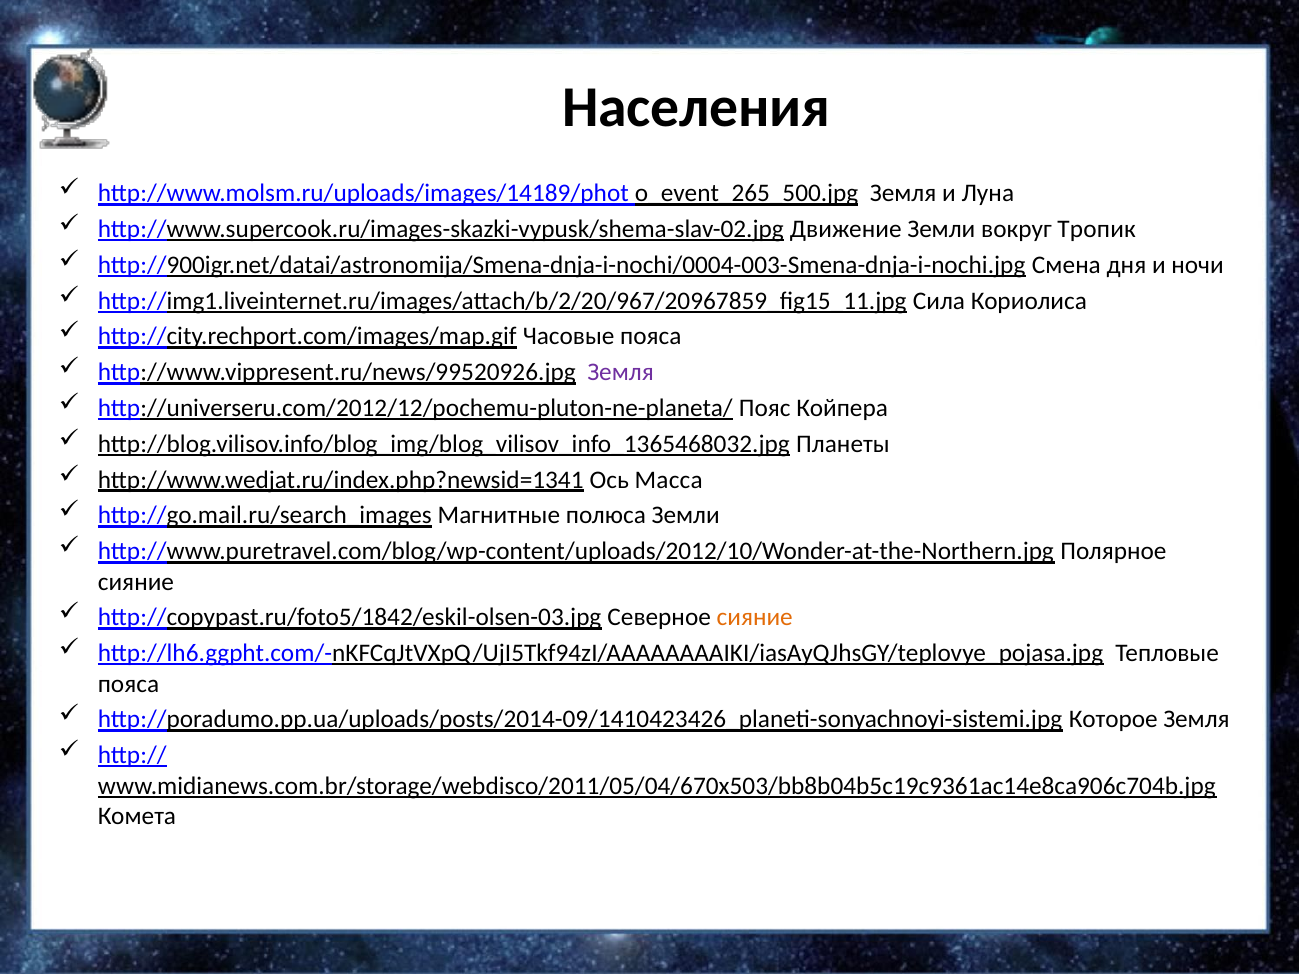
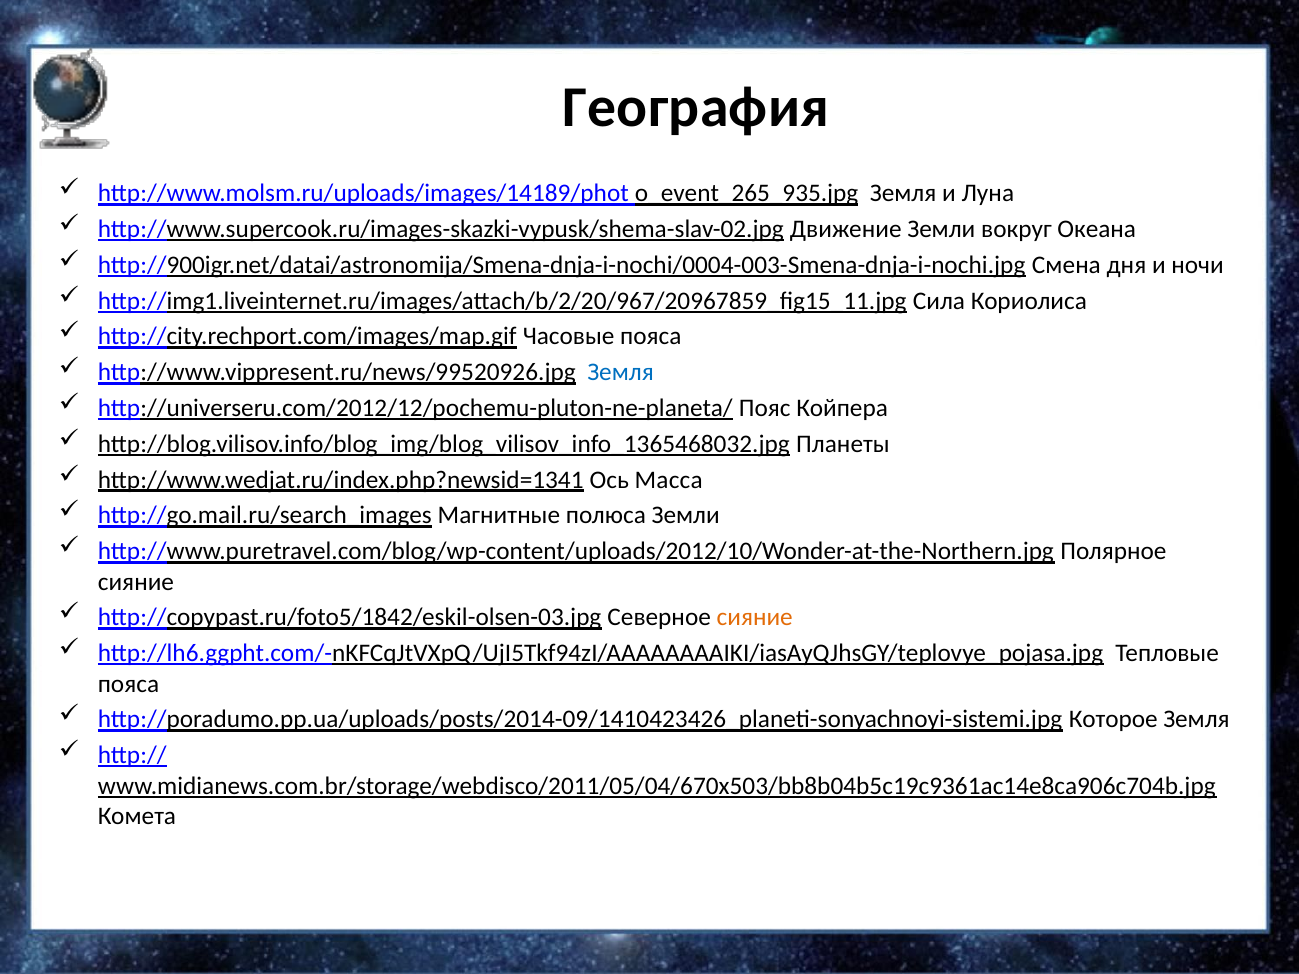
Населения: Населения -> География (696, 108)
o_event_265_500.jpg: o_event_265_500.jpg -> o_event_265_935.jpg (747, 193)
Тропик: Тропик -> Океана (1097, 229)
Земля colour: purple -> blue (621, 372)
